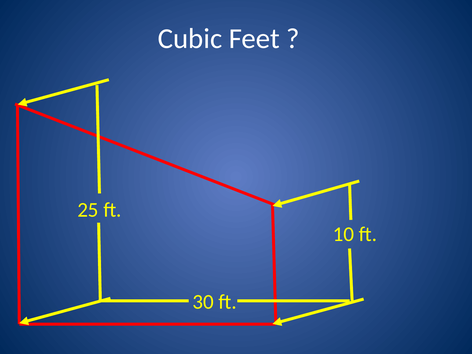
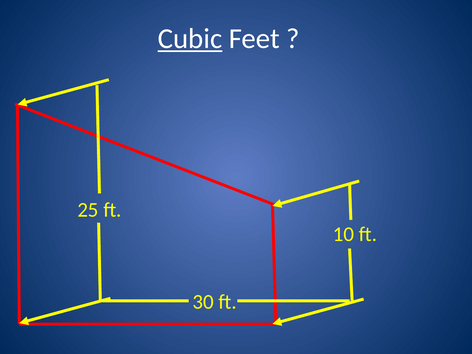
Cubic underline: none -> present (190, 39)
